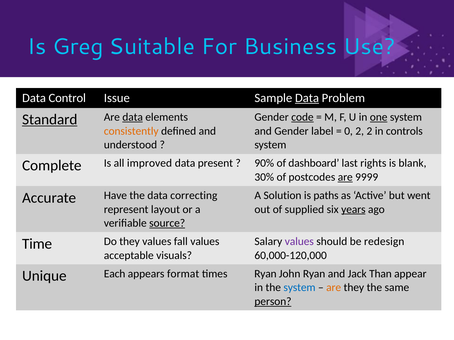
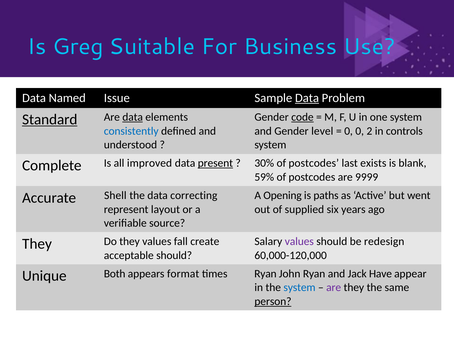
Control: Control -> Named (67, 98)
one underline: present -> none (379, 117)
consistently colour: orange -> blue (131, 131)
label: label -> level (322, 131)
0 2: 2 -> 0 (360, 131)
present underline: none -> present (215, 163)
90%: 90% -> 30% (264, 163)
dashboard: dashboard -> postcodes (314, 163)
rights: rights -> exists (373, 163)
30%: 30% -> 59% (264, 177)
are underline: present -> none (345, 177)
Solution: Solution -> Opening (283, 196)
Have: Have -> Shell (115, 196)
years underline: present -> none (353, 210)
source underline: present -> none (167, 223)
Time: Time -> They (37, 244)
fall values: values -> create (205, 242)
acceptable visuals: visuals -> should (174, 256)
Each: Each -> Both (115, 274)
Than: Than -> Have (380, 274)
are colour: orange -> purple (334, 288)
